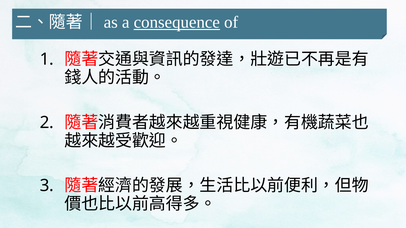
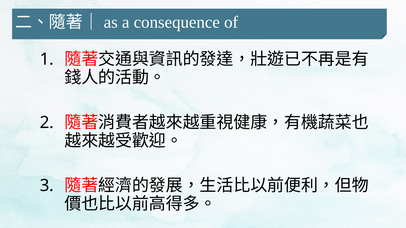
consequence underline: present -> none (177, 22)
